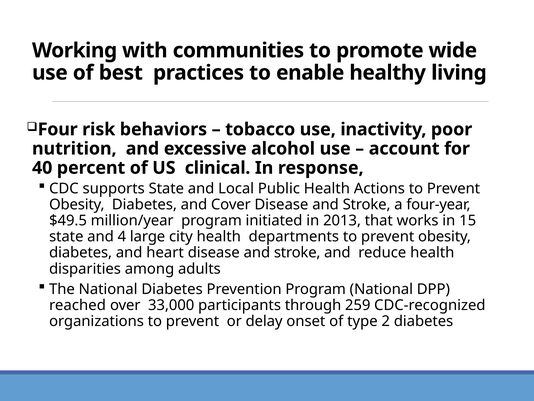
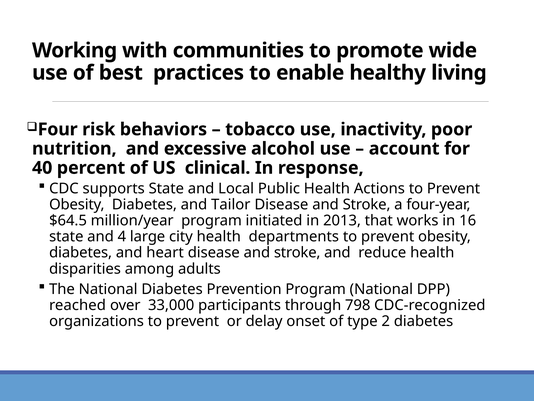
Cover: Cover -> Tailor (231, 204)
$49.5: $49.5 -> $64.5 (68, 220)
15: 15 -> 16 (468, 220)
259: 259 -> 798 (358, 305)
